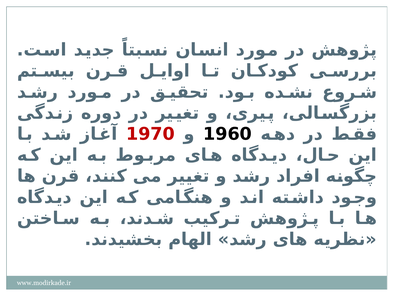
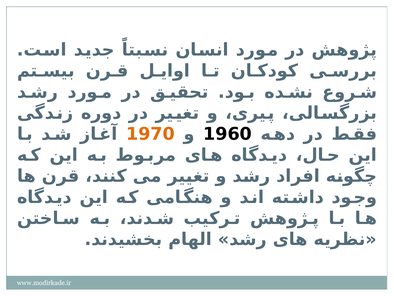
1970 colour: red -> orange (150, 134)
